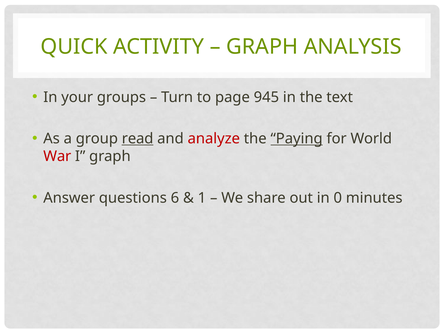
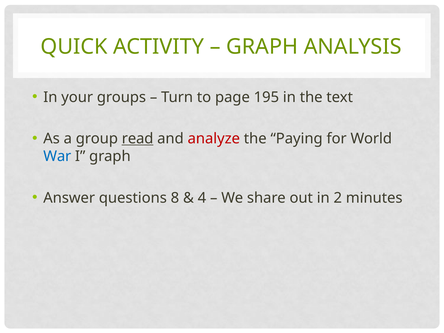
945: 945 -> 195 (266, 97)
Paying underline: present -> none (297, 139)
War colour: red -> blue (57, 156)
6: 6 -> 8 (175, 198)
1: 1 -> 4 (202, 198)
0: 0 -> 2 (338, 198)
